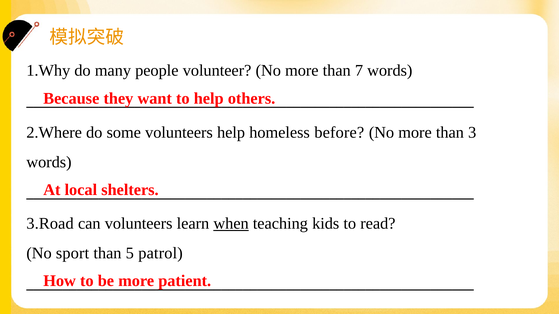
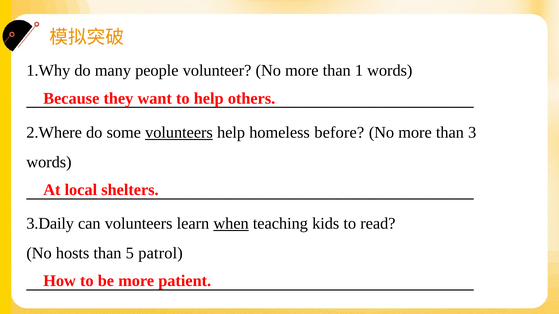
7: 7 -> 1 (359, 70)
volunteers underline: none -> present (179, 133)
3.Road: 3.Road -> 3.Daily (50, 224)
sport: sport -> hosts (73, 253)
